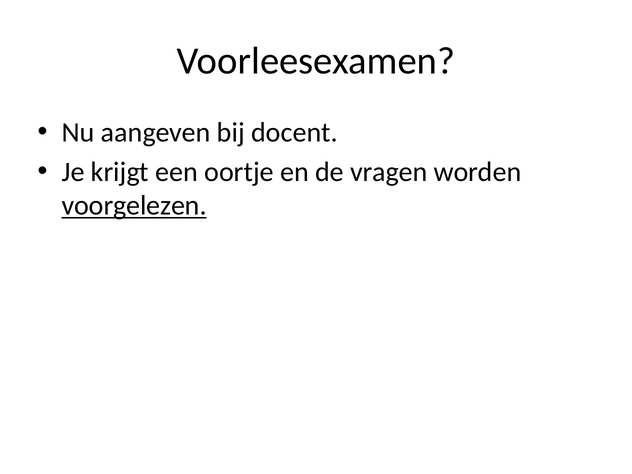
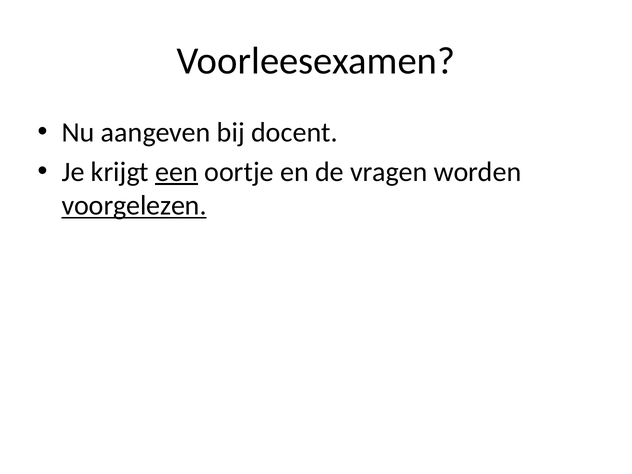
een underline: none -> present (177, 172)
